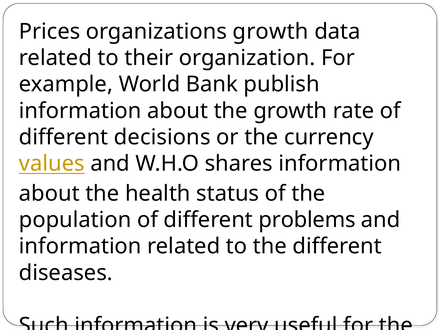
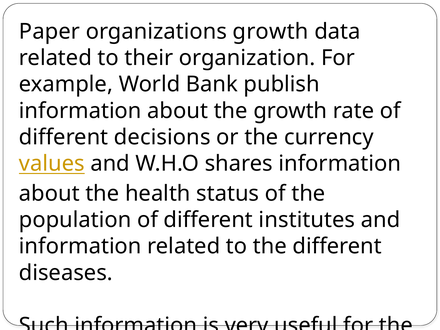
Prices: Prices -> Paper (50, 32)
problems: problems -> institutes (307, 220)
